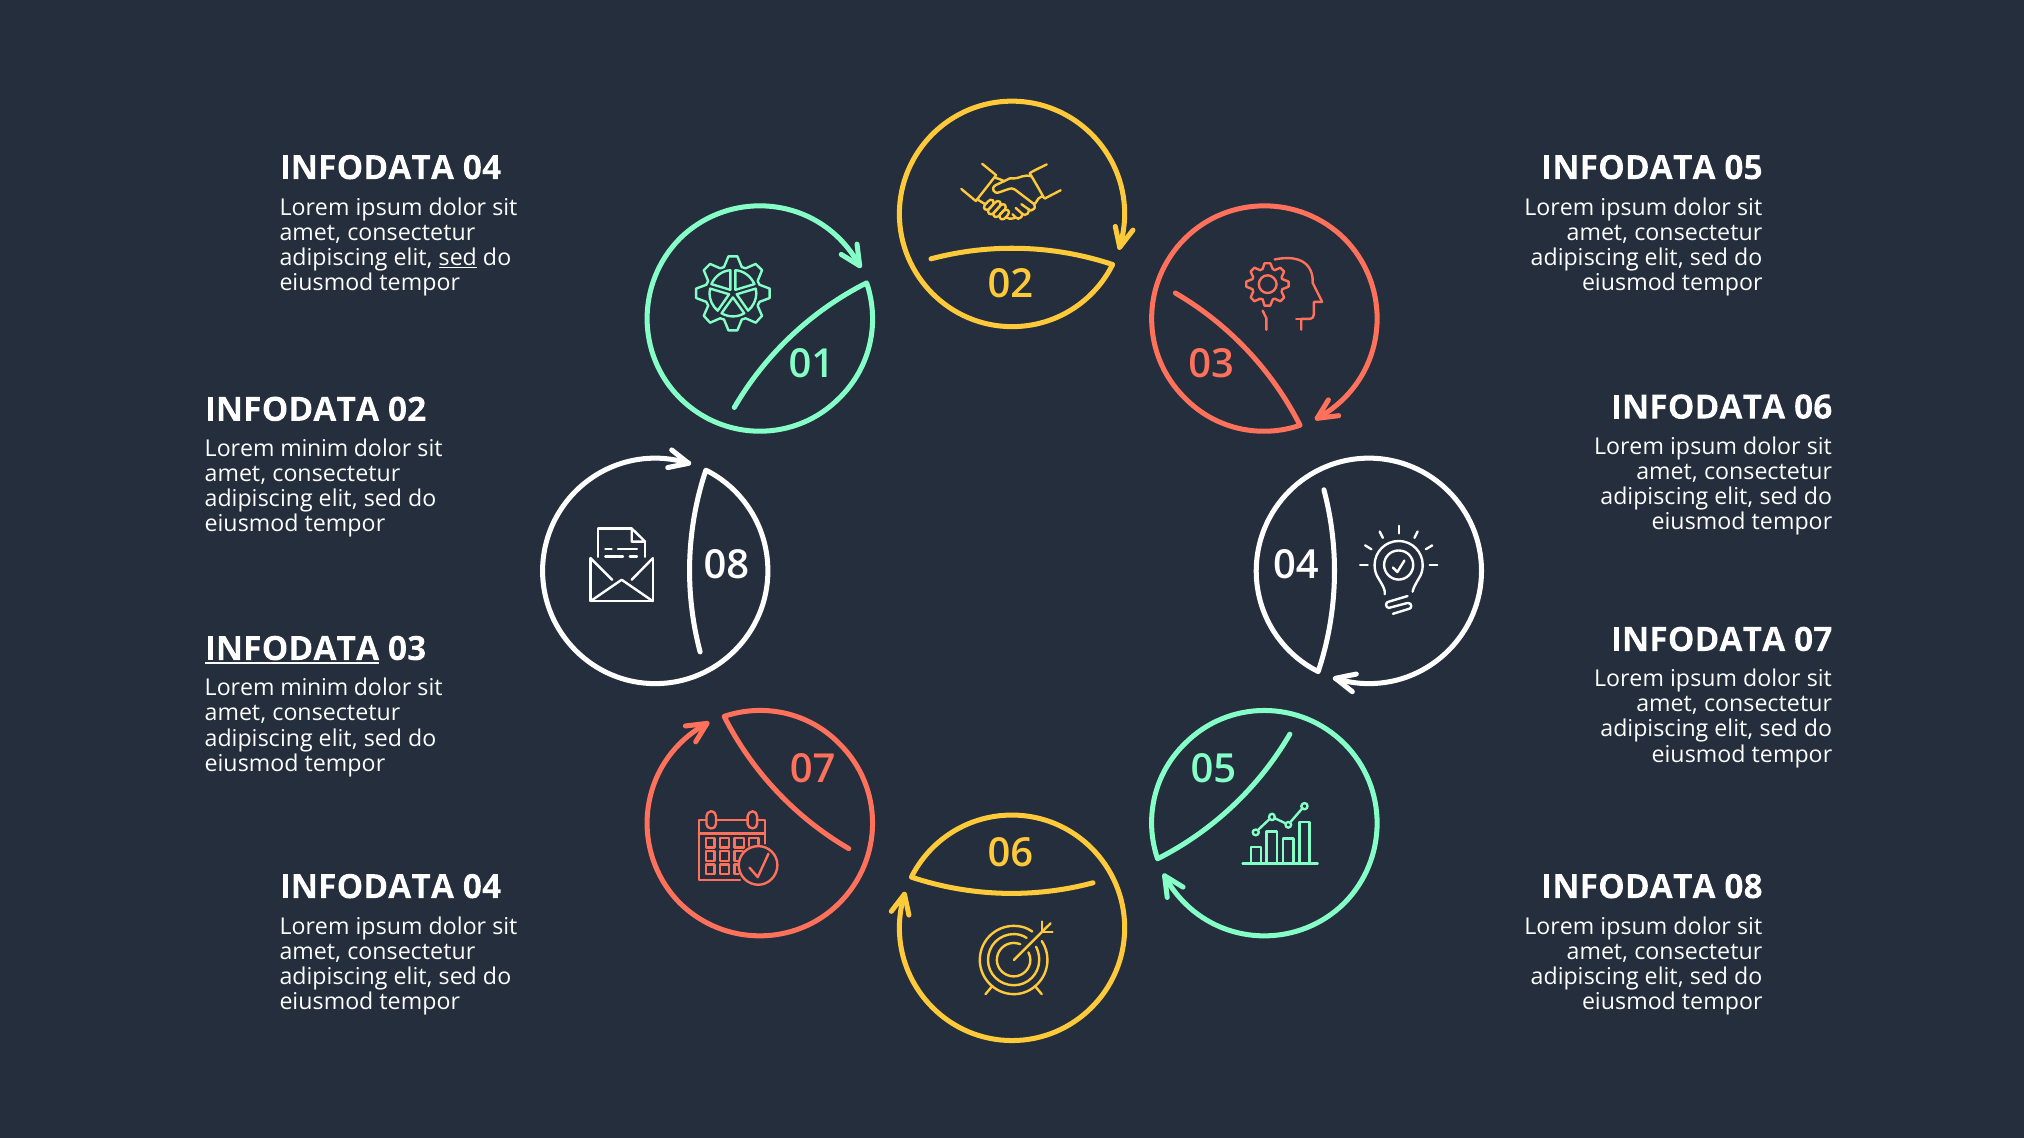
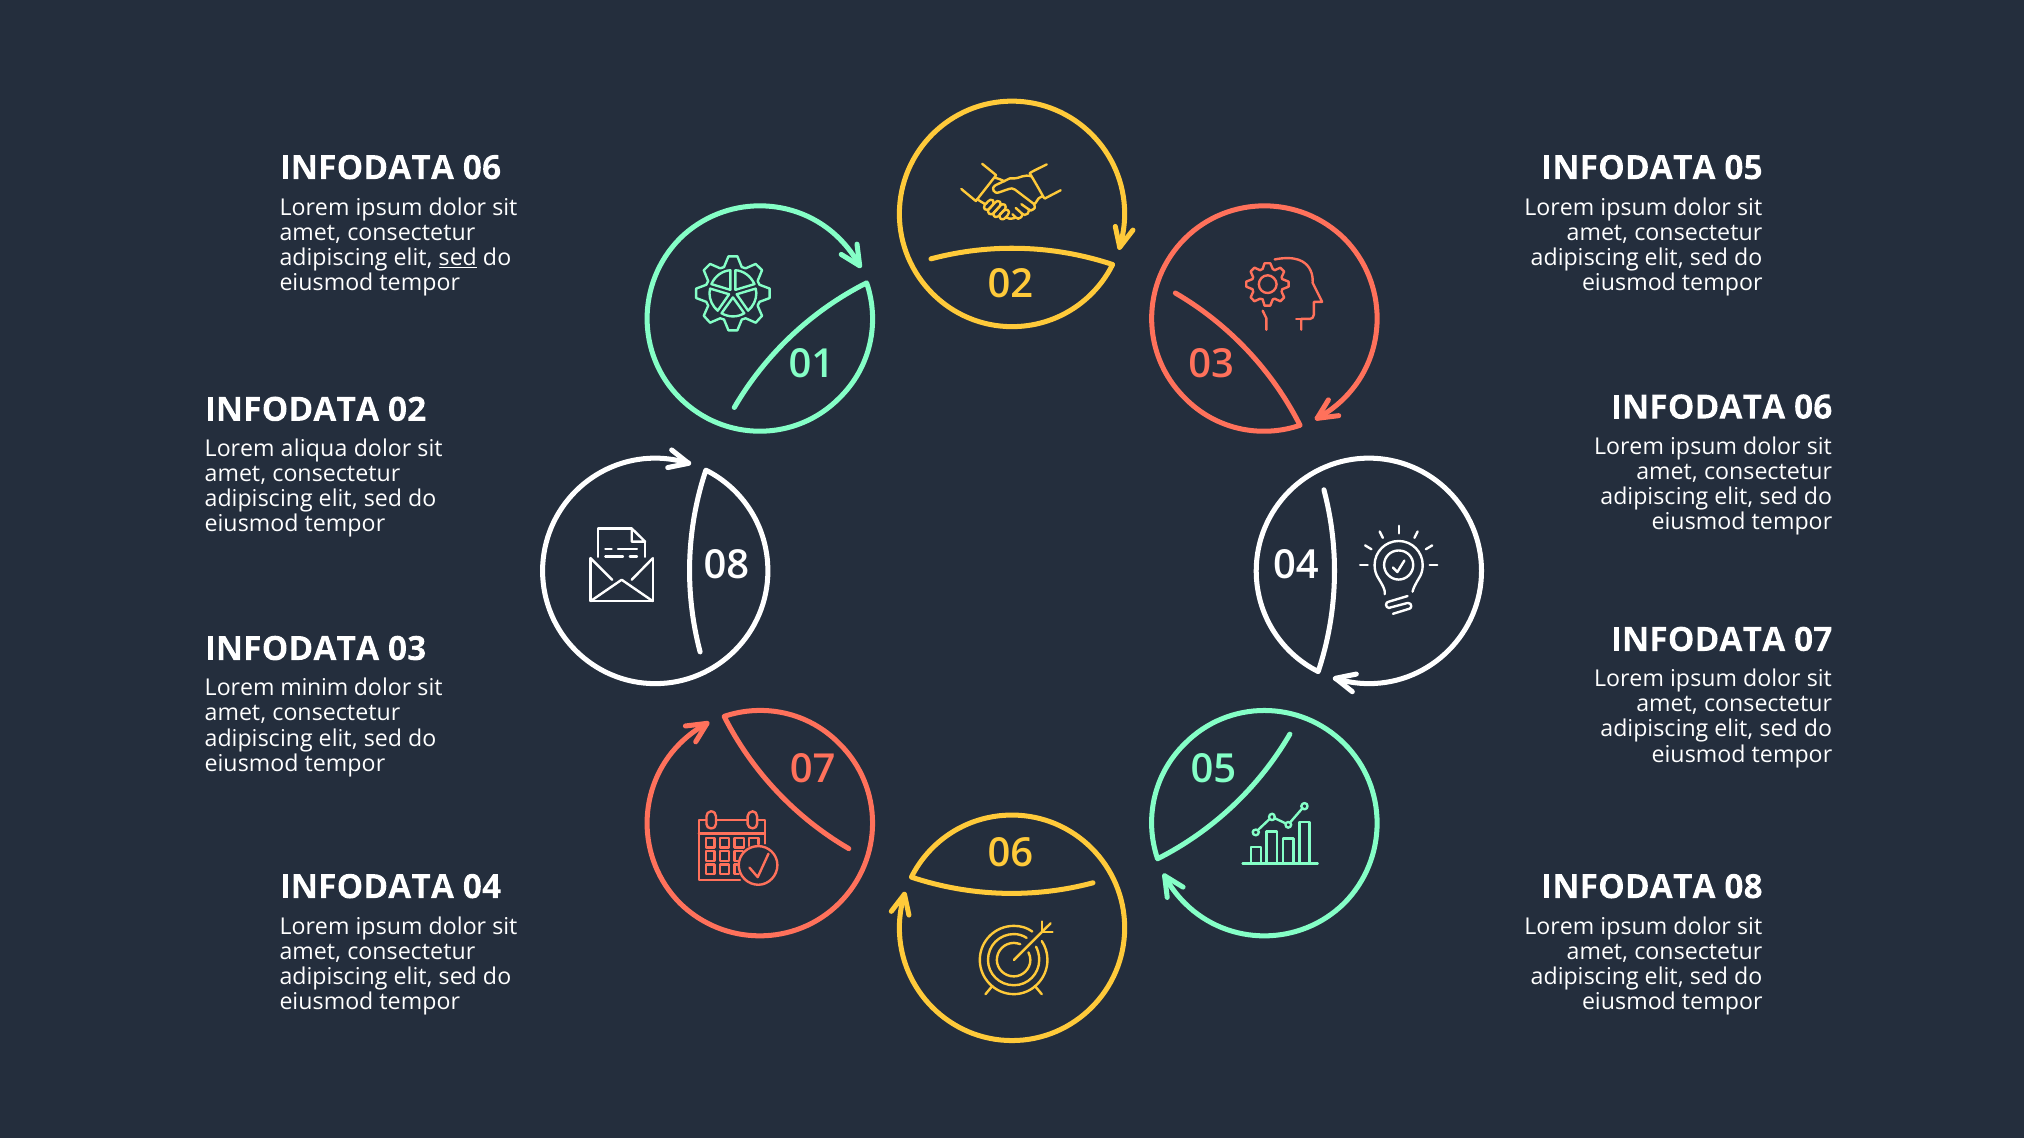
04: 04 -> 06 (482, 168)
minim: minim -> aliqua (314, 449)
INFODATA underline: present -> none (292, 649)
